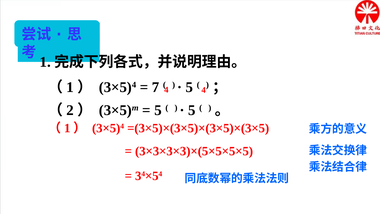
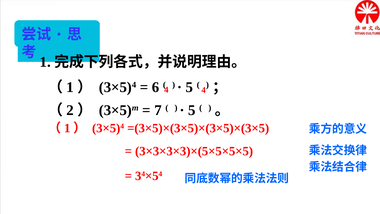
7: 7 -> 6 (156, 87)
5: 5 -> 7 (158, 110)
